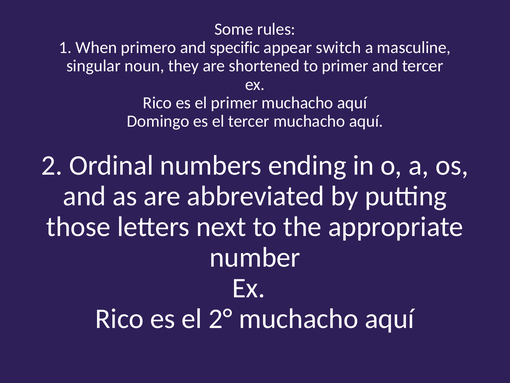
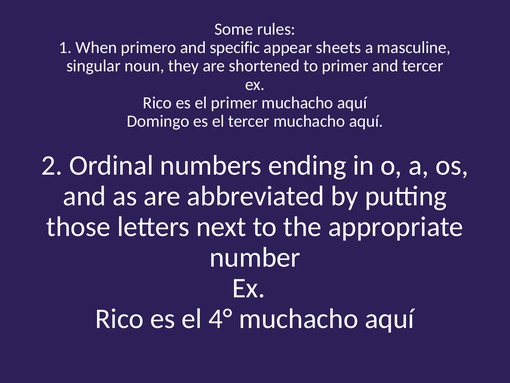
switch: switch -> sheets (339, 48)
2°: 2° -> 4° (220, 318)
